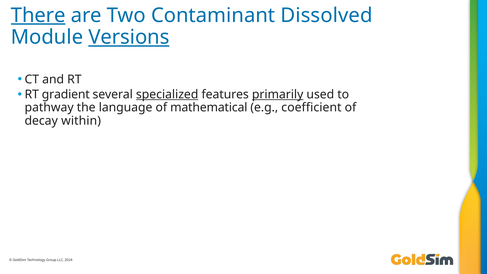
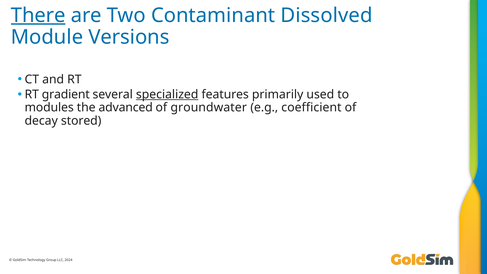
Versions underline: present -> none (129, 37)
primarily underline: present -> none (278, 94)
pathway: pathway -> modules (49, 108)
language: language -> advanced (126, 108)
mathematical: mathematical -> groundwater (209, 108)
within: within -> stored (81, 121)
